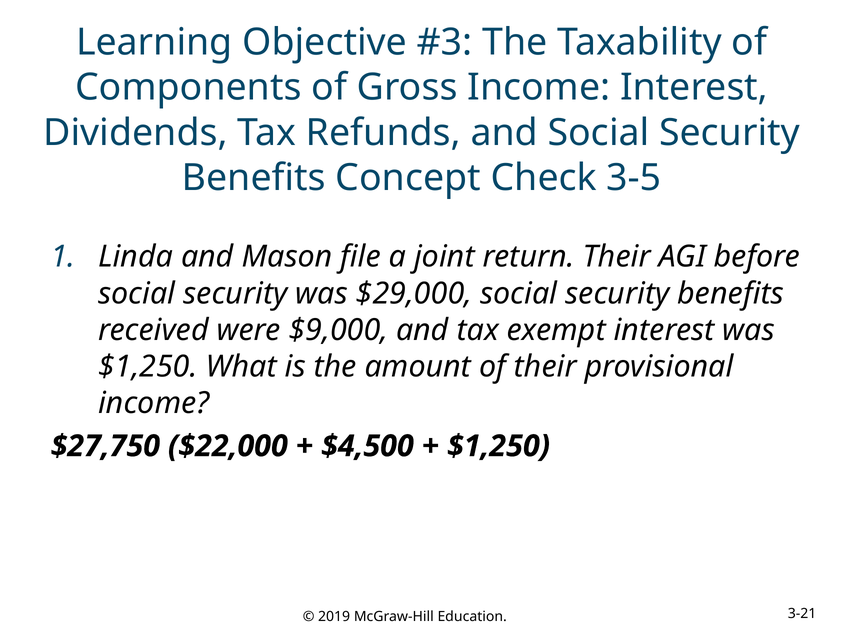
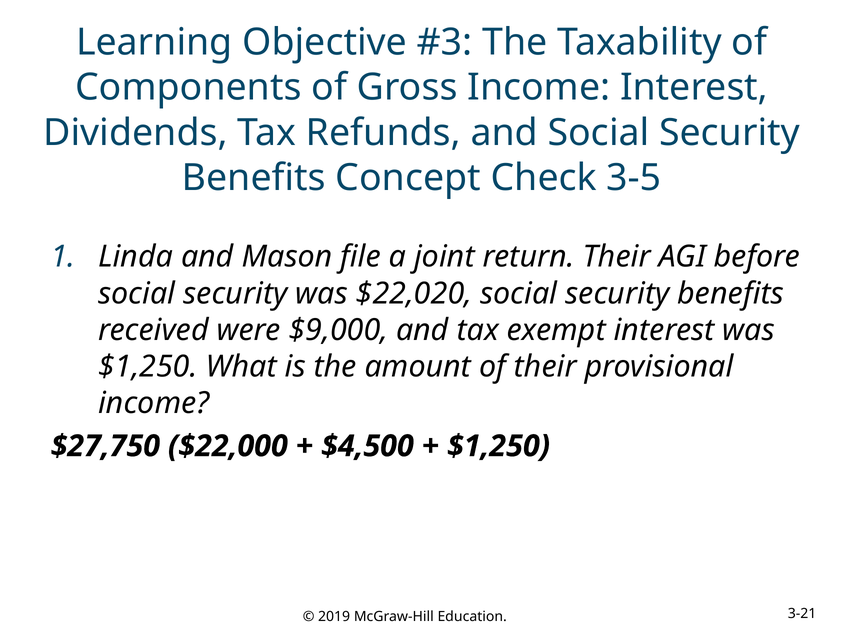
$29,000: $29,000 -> $22,020 (414, 293)
